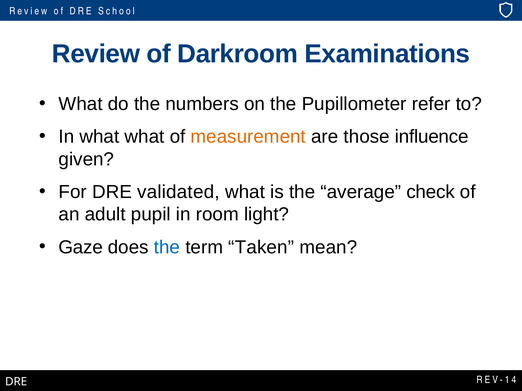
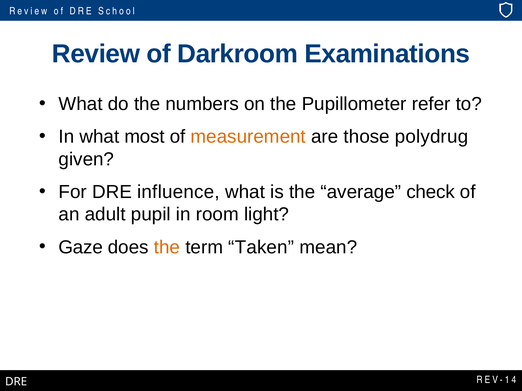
what what: what -> most (145, 137)
influence: influence -> polydrug (432, 137)
validated: validated -> influence (178, 192)
the colour: blue -> orange (167, 247)
